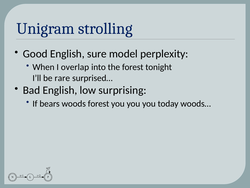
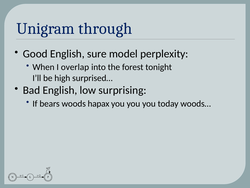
strolling: strolling -> through (105, 28)
rare: rare -> high (62, 78)
woods forest: forest -> hapax (99, 103)
